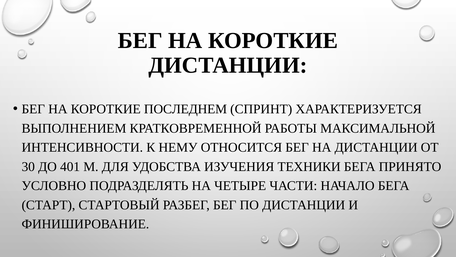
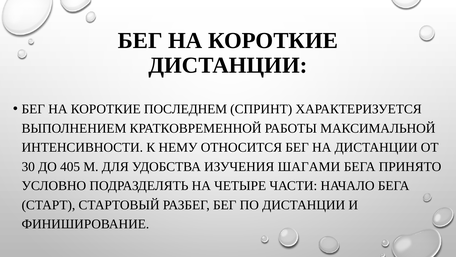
401: 401 -> 405 (70, 166)
ТЕХНИКИ: ТЕХНИКИ -> ШАГАМИ (309, 166)
